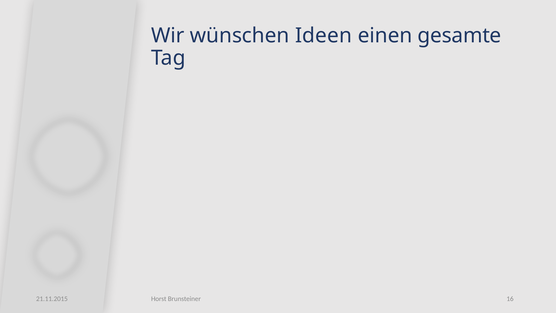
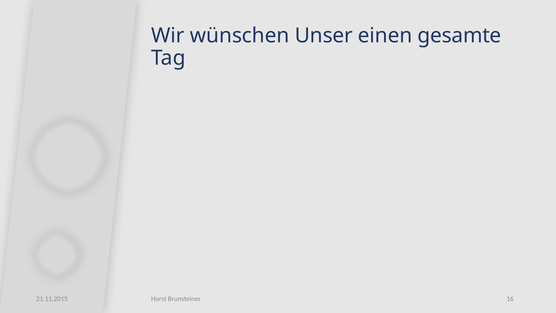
Ideen: Ideen -> Unser (324, 35)
